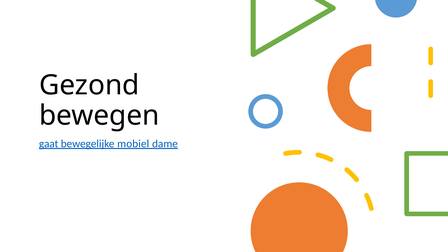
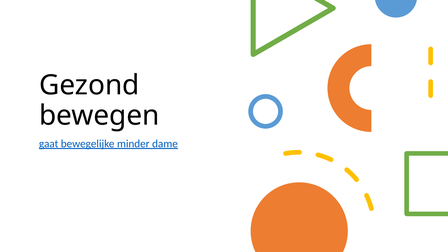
mobiel: mobiel -> minder (133, 144)
